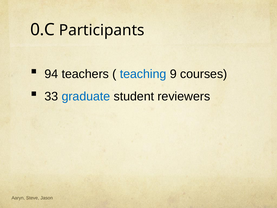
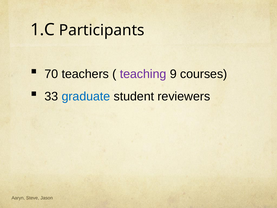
0.C: 0.C -> 1.C (43, 30)
94: 94 -> 70 (51, 74)
teaching colour: blue -> purple (143, 74)
